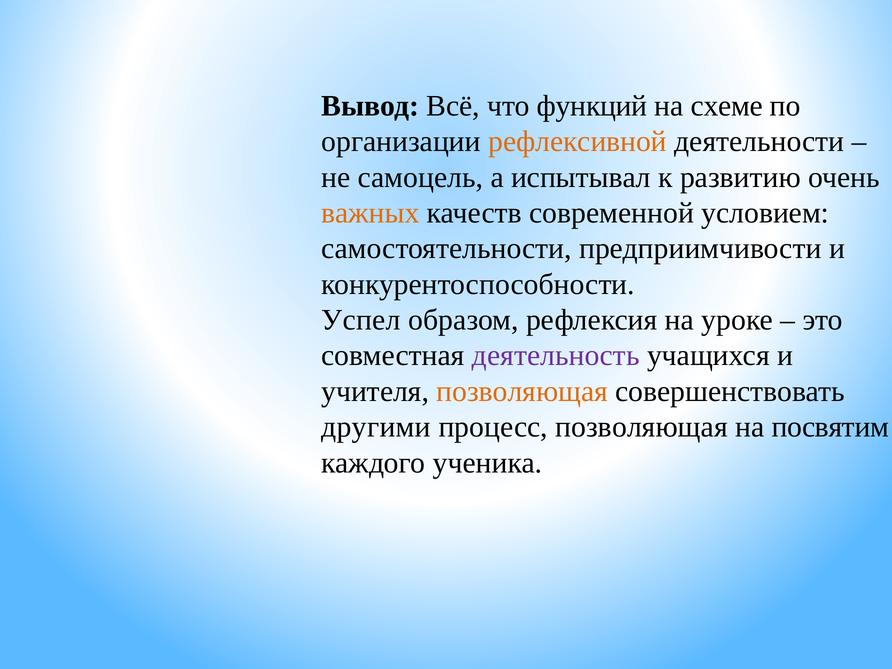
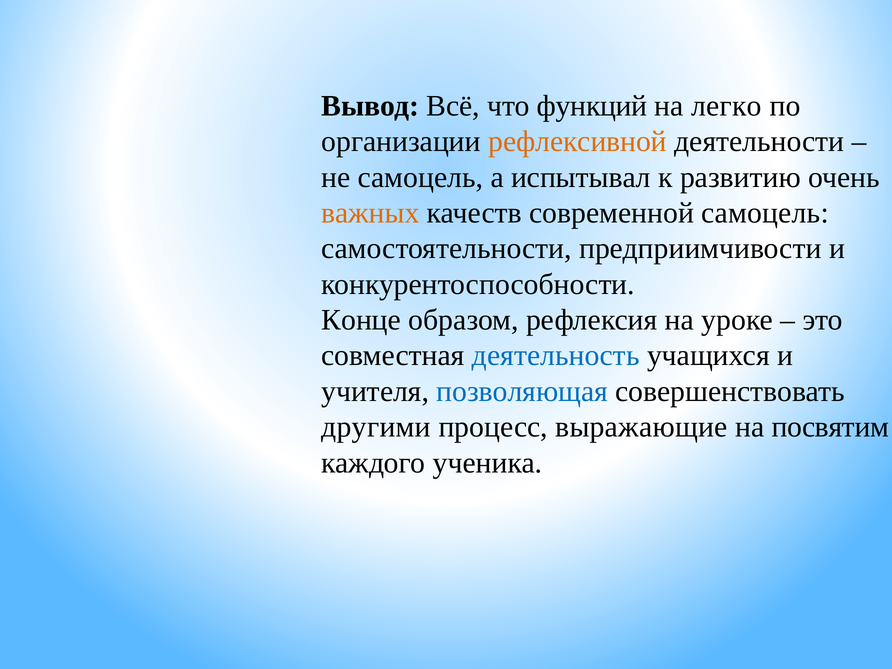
схеме: схеме -> легко (726, 106)
современной условием: условием -> самоцель (765, 213)
Успел: Успел -> Конце (361, 320)
деятельность colour: purple -> blue (556, 356)
позволяющая colour: orange -> blue (522, 391)
процесс позволяющая: позволяющая -> выражающие (641, 427)
